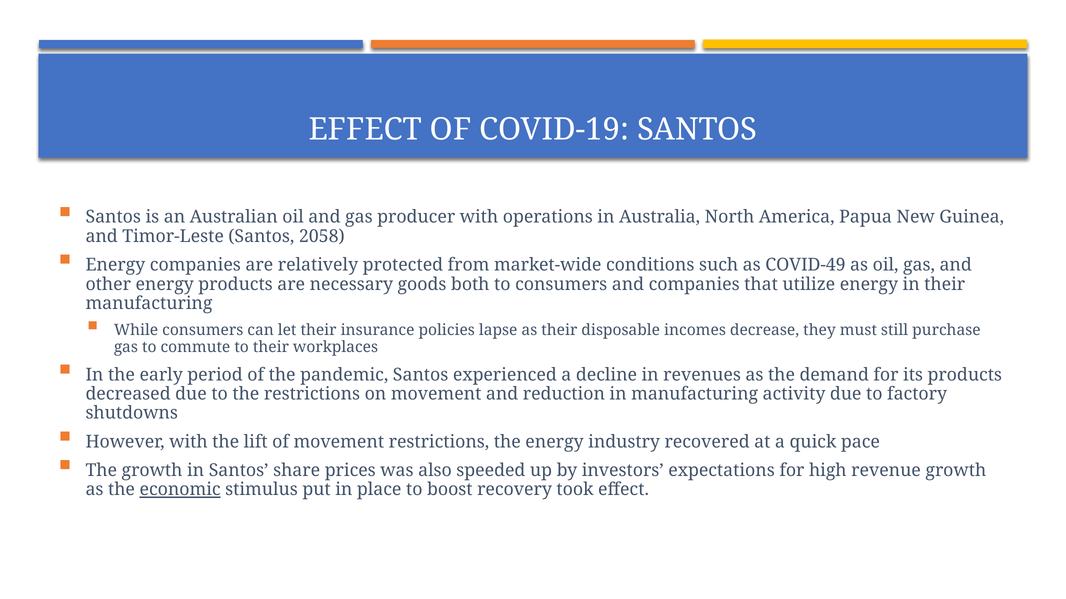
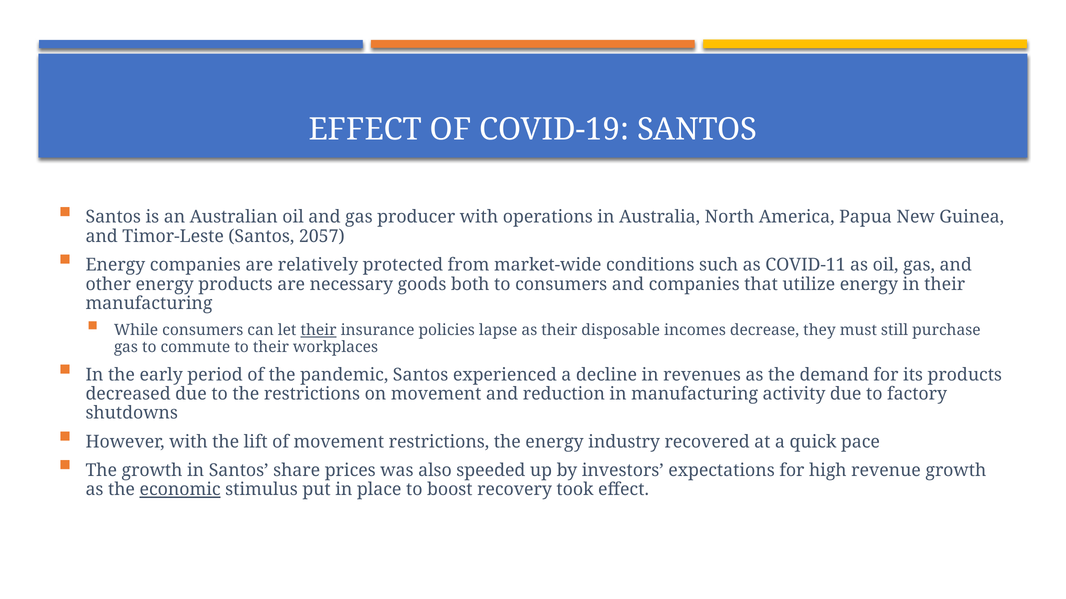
2058: 2058 -> 2057 (322, 237)
COVID-49: COVID-49 -> COVID-11 (805, 265)
their underline: none -> present (319, 330)
